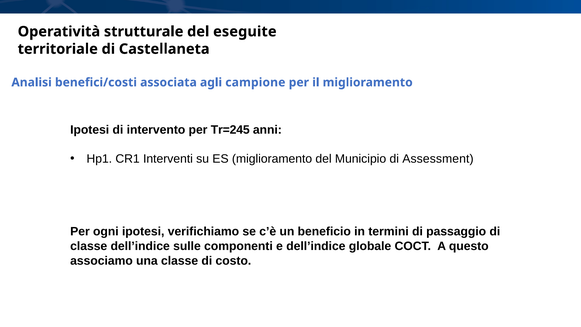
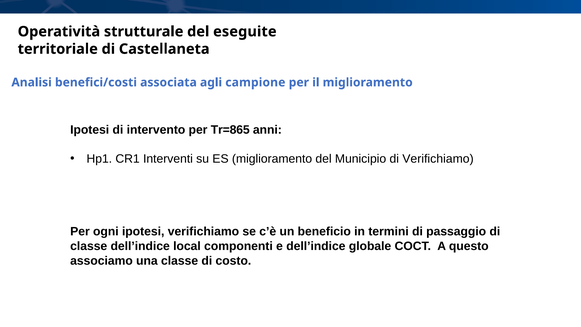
Tr=245: Tr=245 -> Tr=865 (230, 130)
di Assessment: Assessment -> Verifichiamo (438, 159)
sulle: sulle -> local (187, 246)
